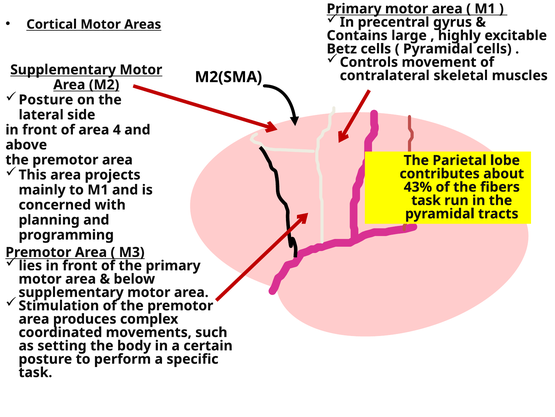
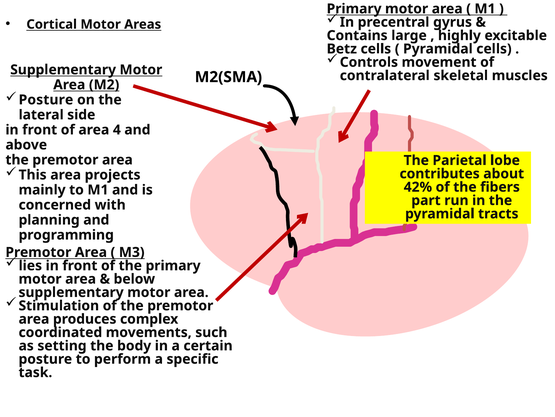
43%: 43% -> 42% (418, 187)
task: task -> part (426, 200)
